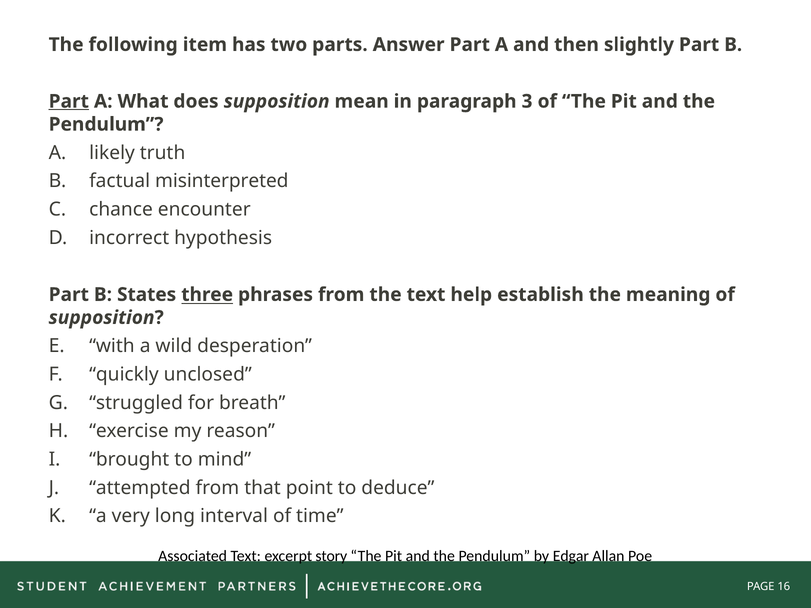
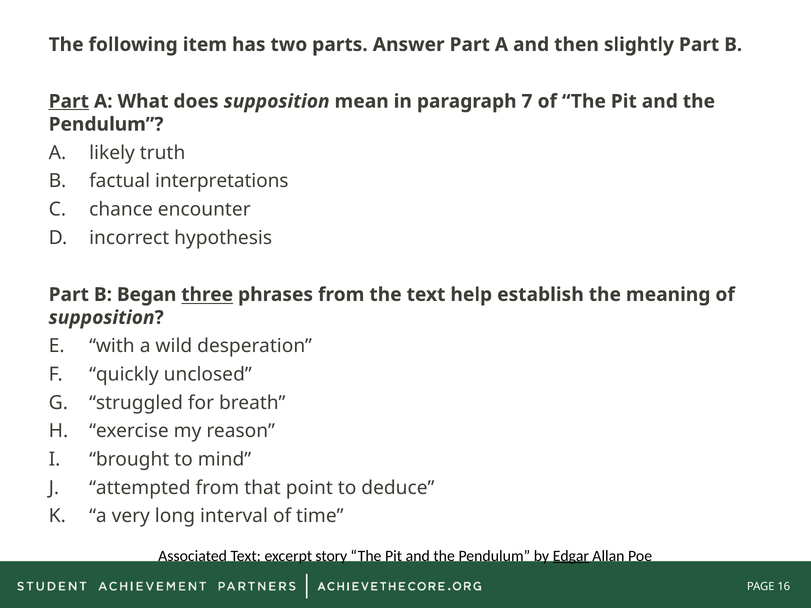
3: 3 -> 7 (527, 101)
misinterpreted: misinterpreted -> interpretations (222, 181)
States: States -> Began (147, 295)
Edgar underline: none -> present (571, 556)
